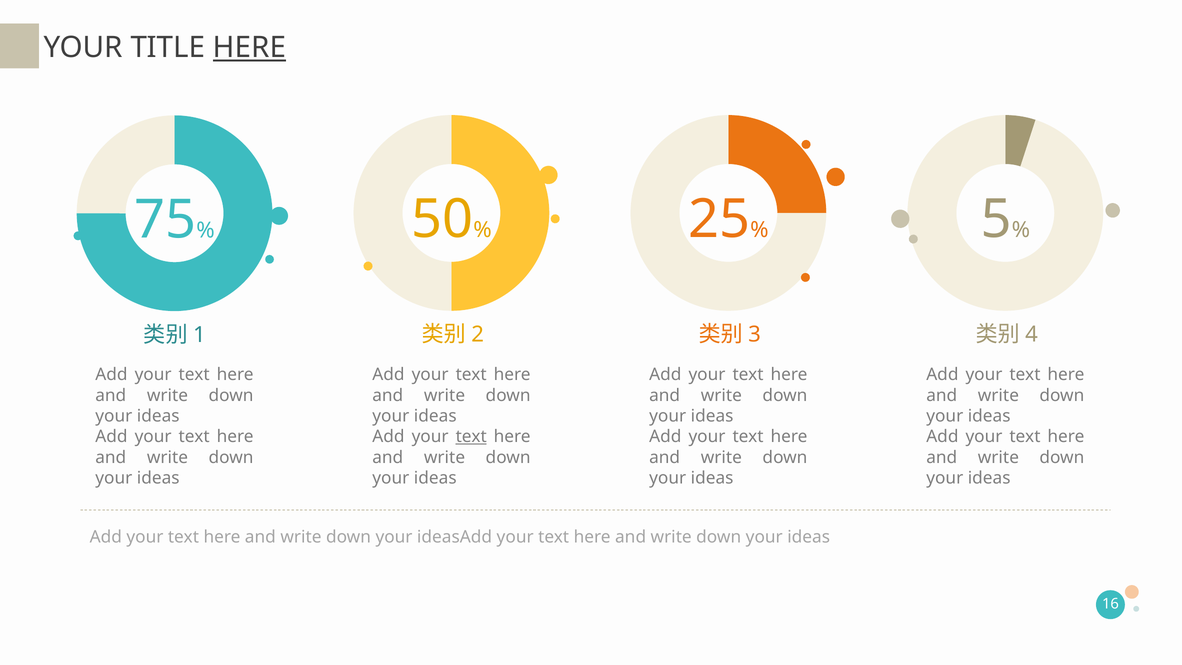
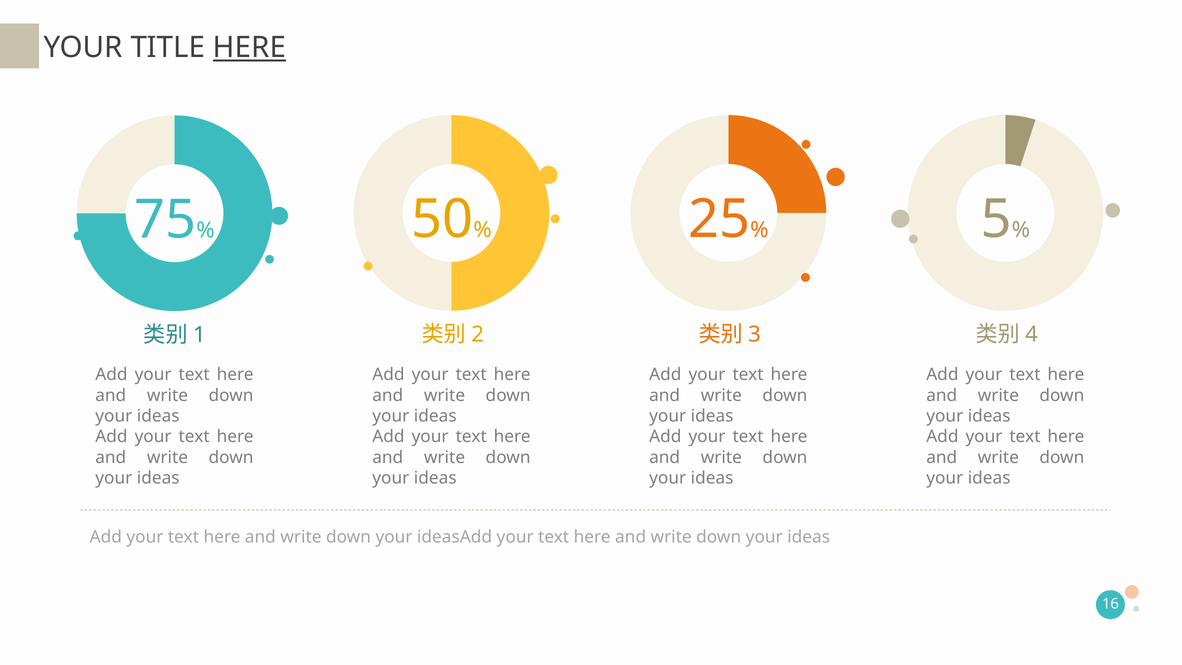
text underline: present -> none (471, 437)
